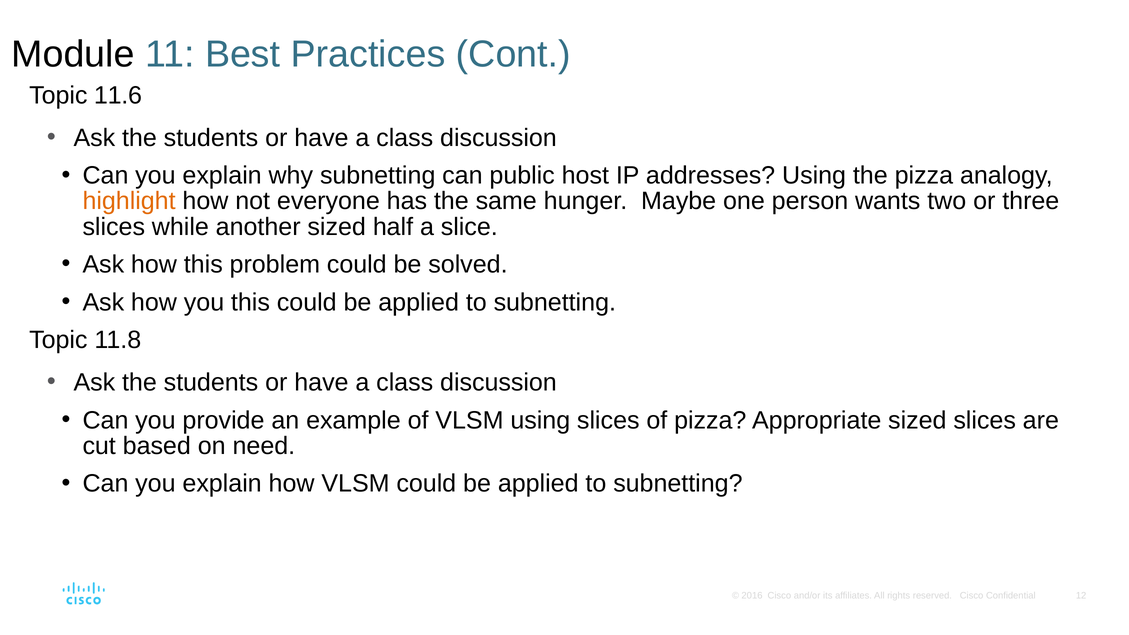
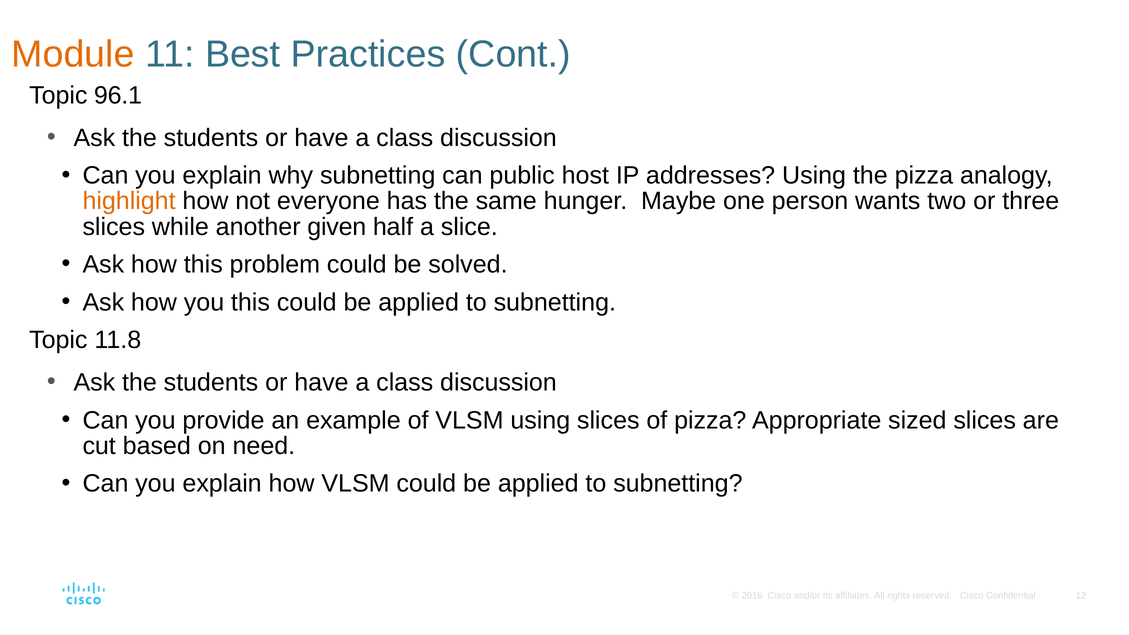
Module colour: black -> orange (73, 54)
11.6: 11.6 -> 96.1 (118, 95)
another sized: sized -> given (337, 227)
